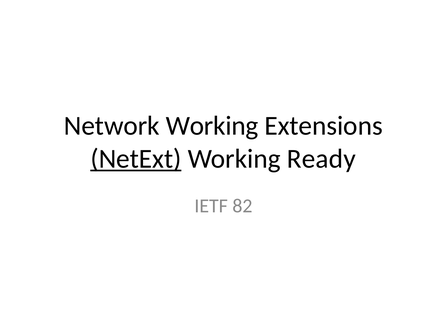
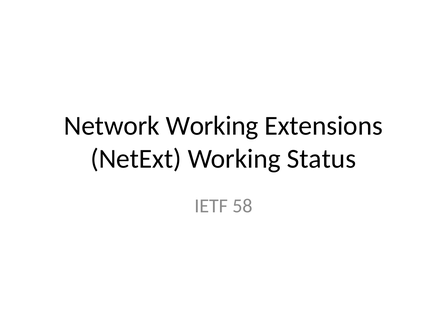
NetExt underline: present -> none (136, 158)
Ready: Ready -> Status (321, 158)
82: 82 -> 58 (242, 206)
